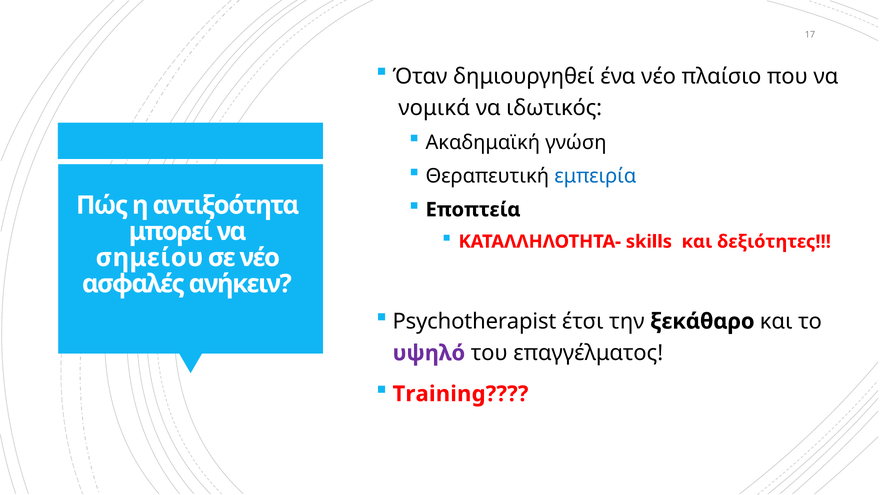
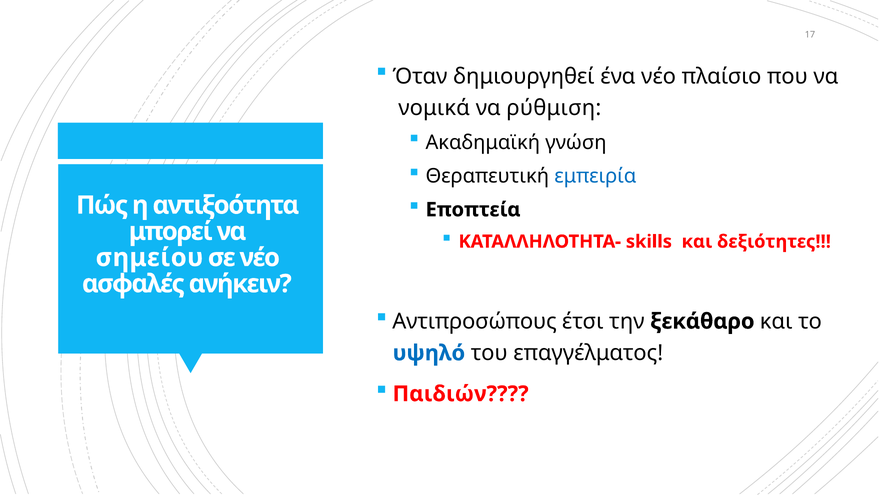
ιδωτικός: ιδωτικός -> ρύθμιση (554, 108)
Psychotherapist: Psychotherapist -> Αντιπροσώπους (475, 321)
υψηλό colour: purple -> blue (429, 353)
Training: Training -> Παιδιών (461, 394)
